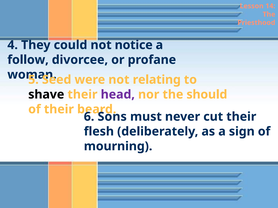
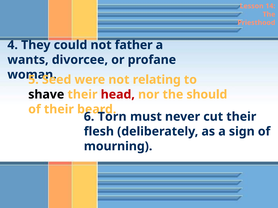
notice: notice -> father (134, 45)
follow: follow -> wants (28, 60)
head colour: purple -> red (118, 95)
Sons: Sons -> Torn (112, 117)
